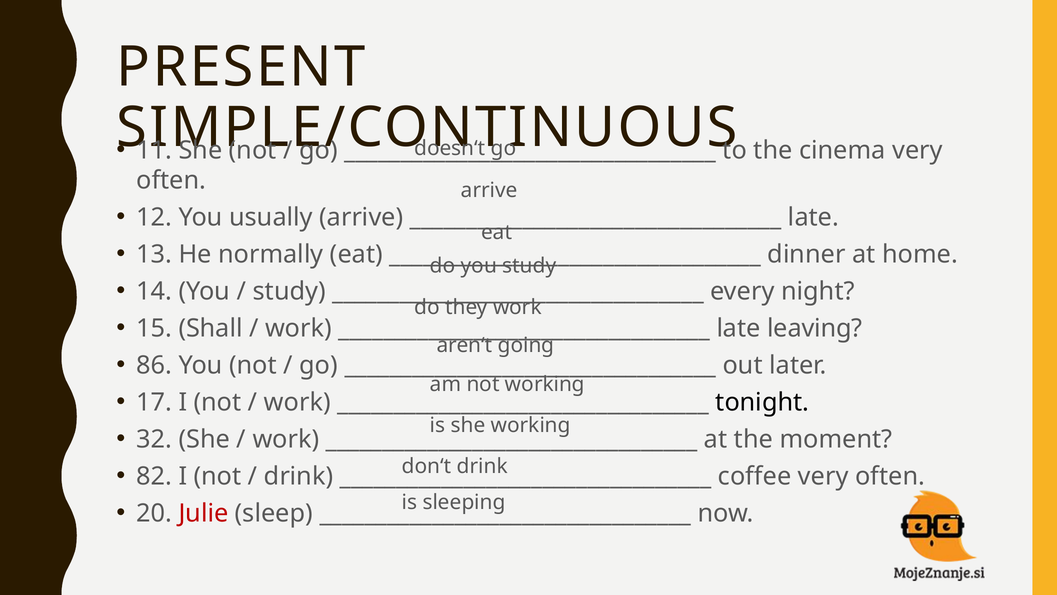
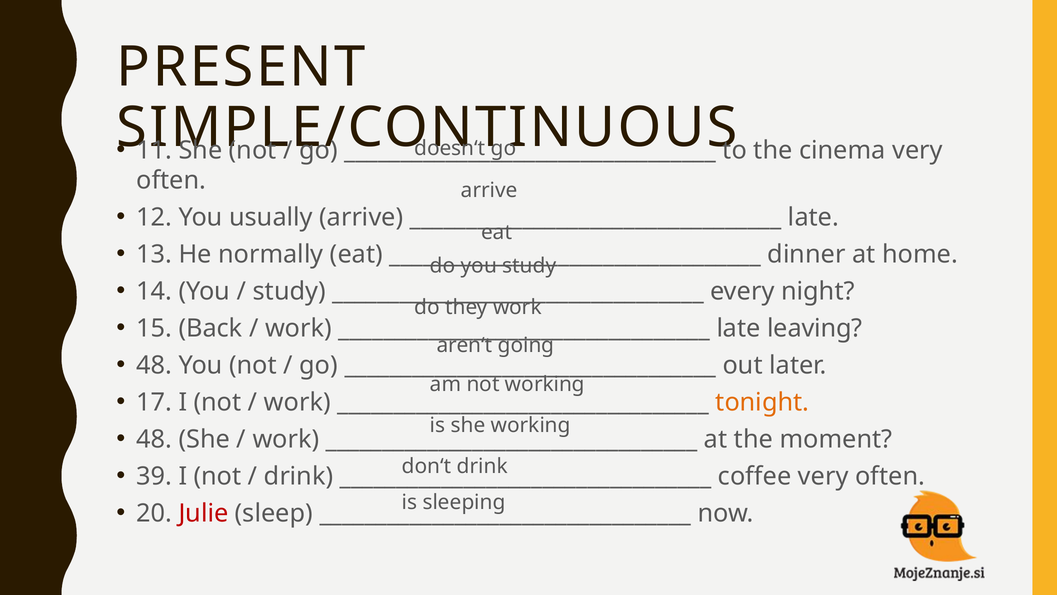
Shall: Shall -> Back (211, 328)
86: 86 -> 48 (154, 365)
tonight colour: black -> orange (762, 402)
32: 32 -> 48 (154, 439)
82: 82 -> 39 (154, 476)
